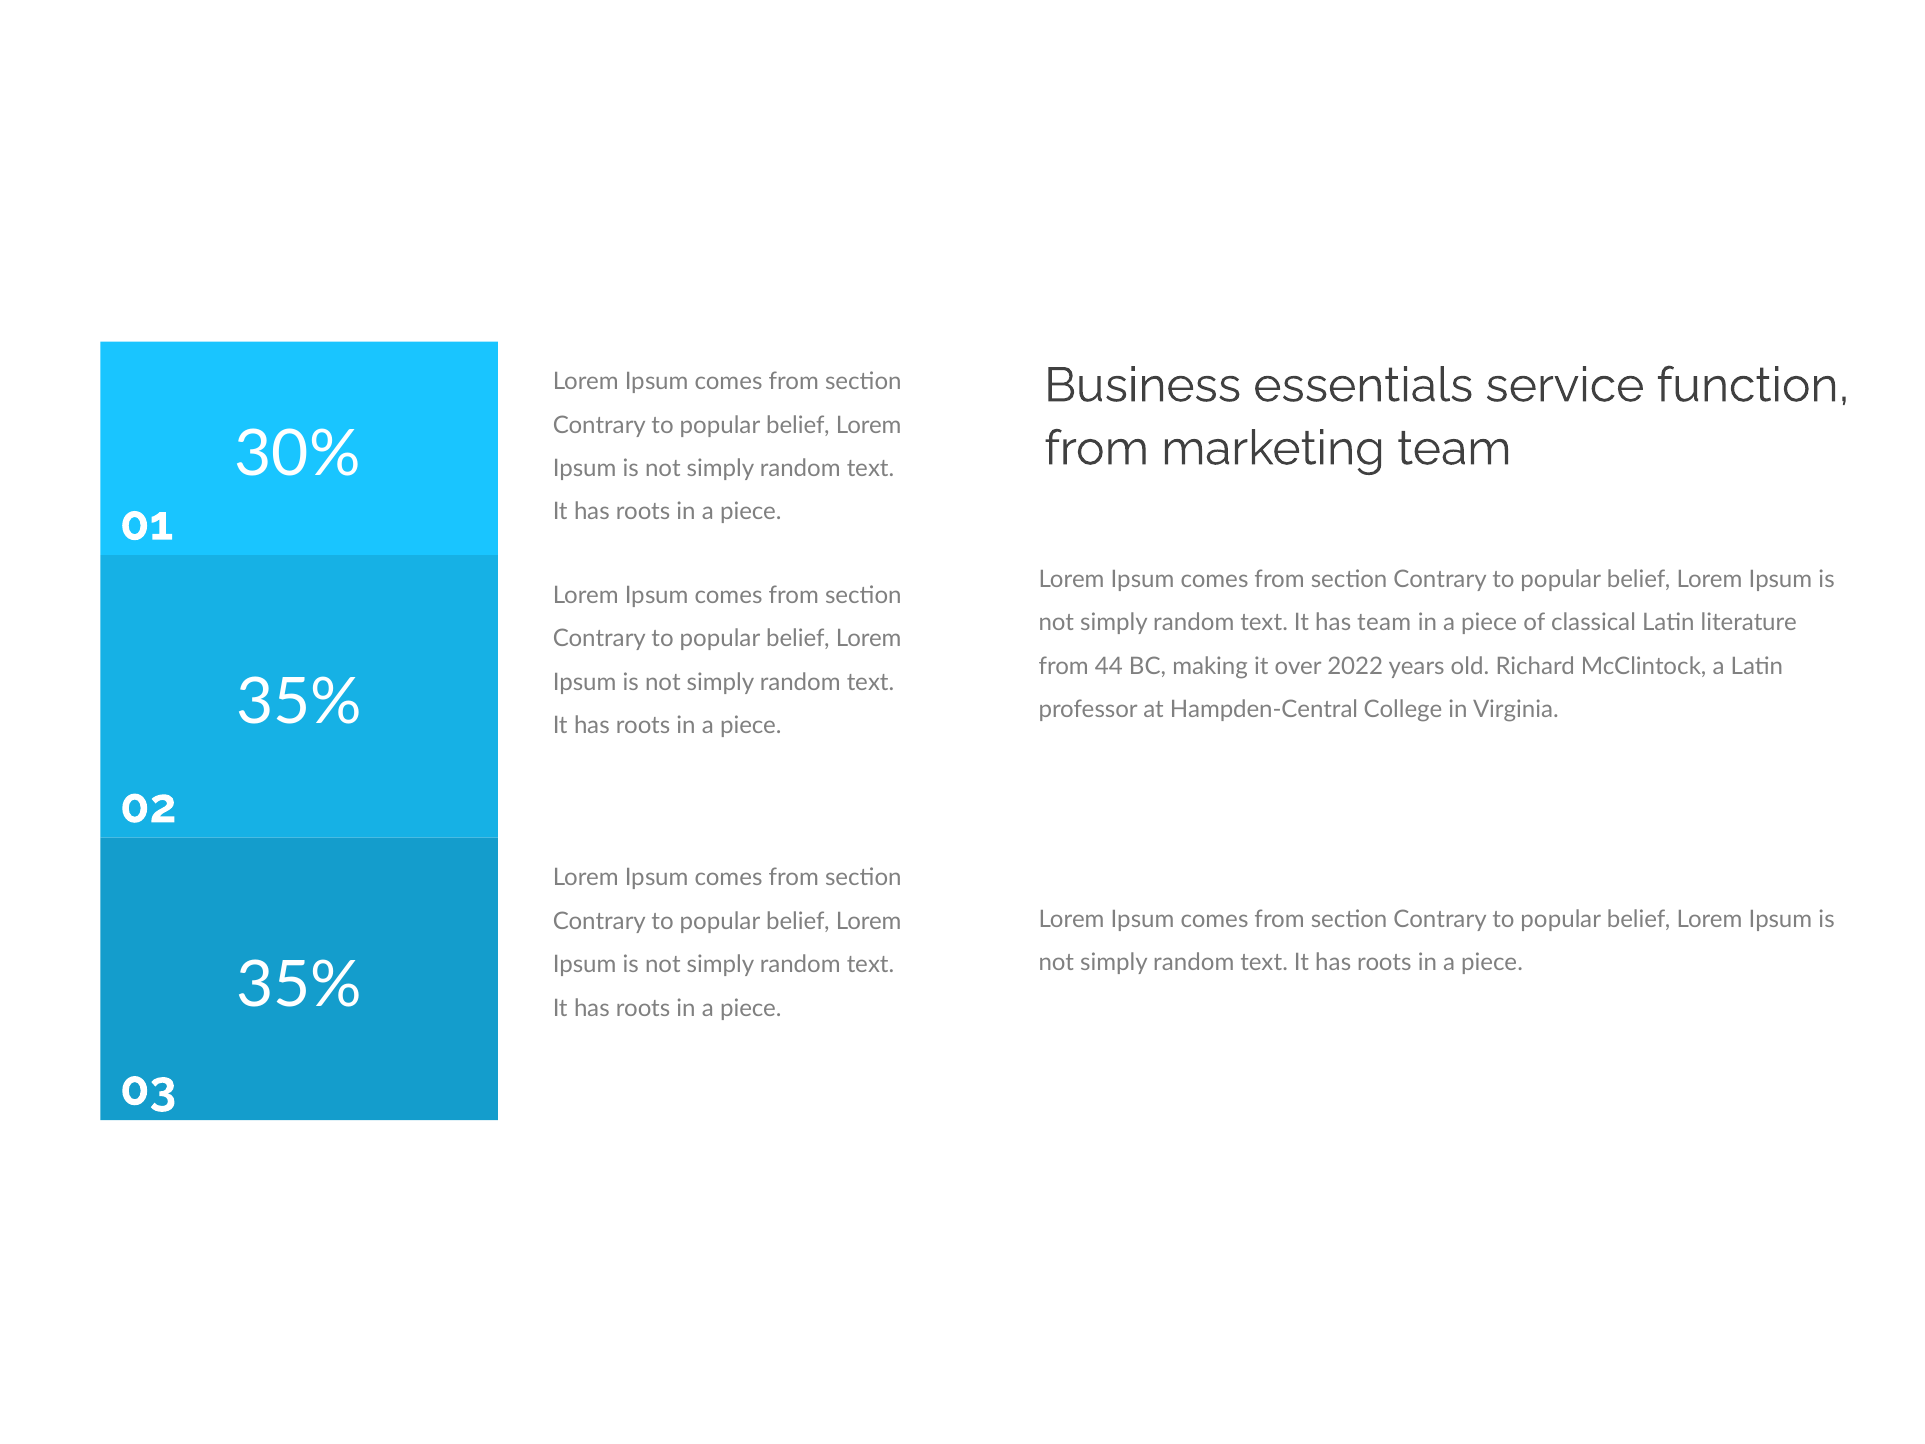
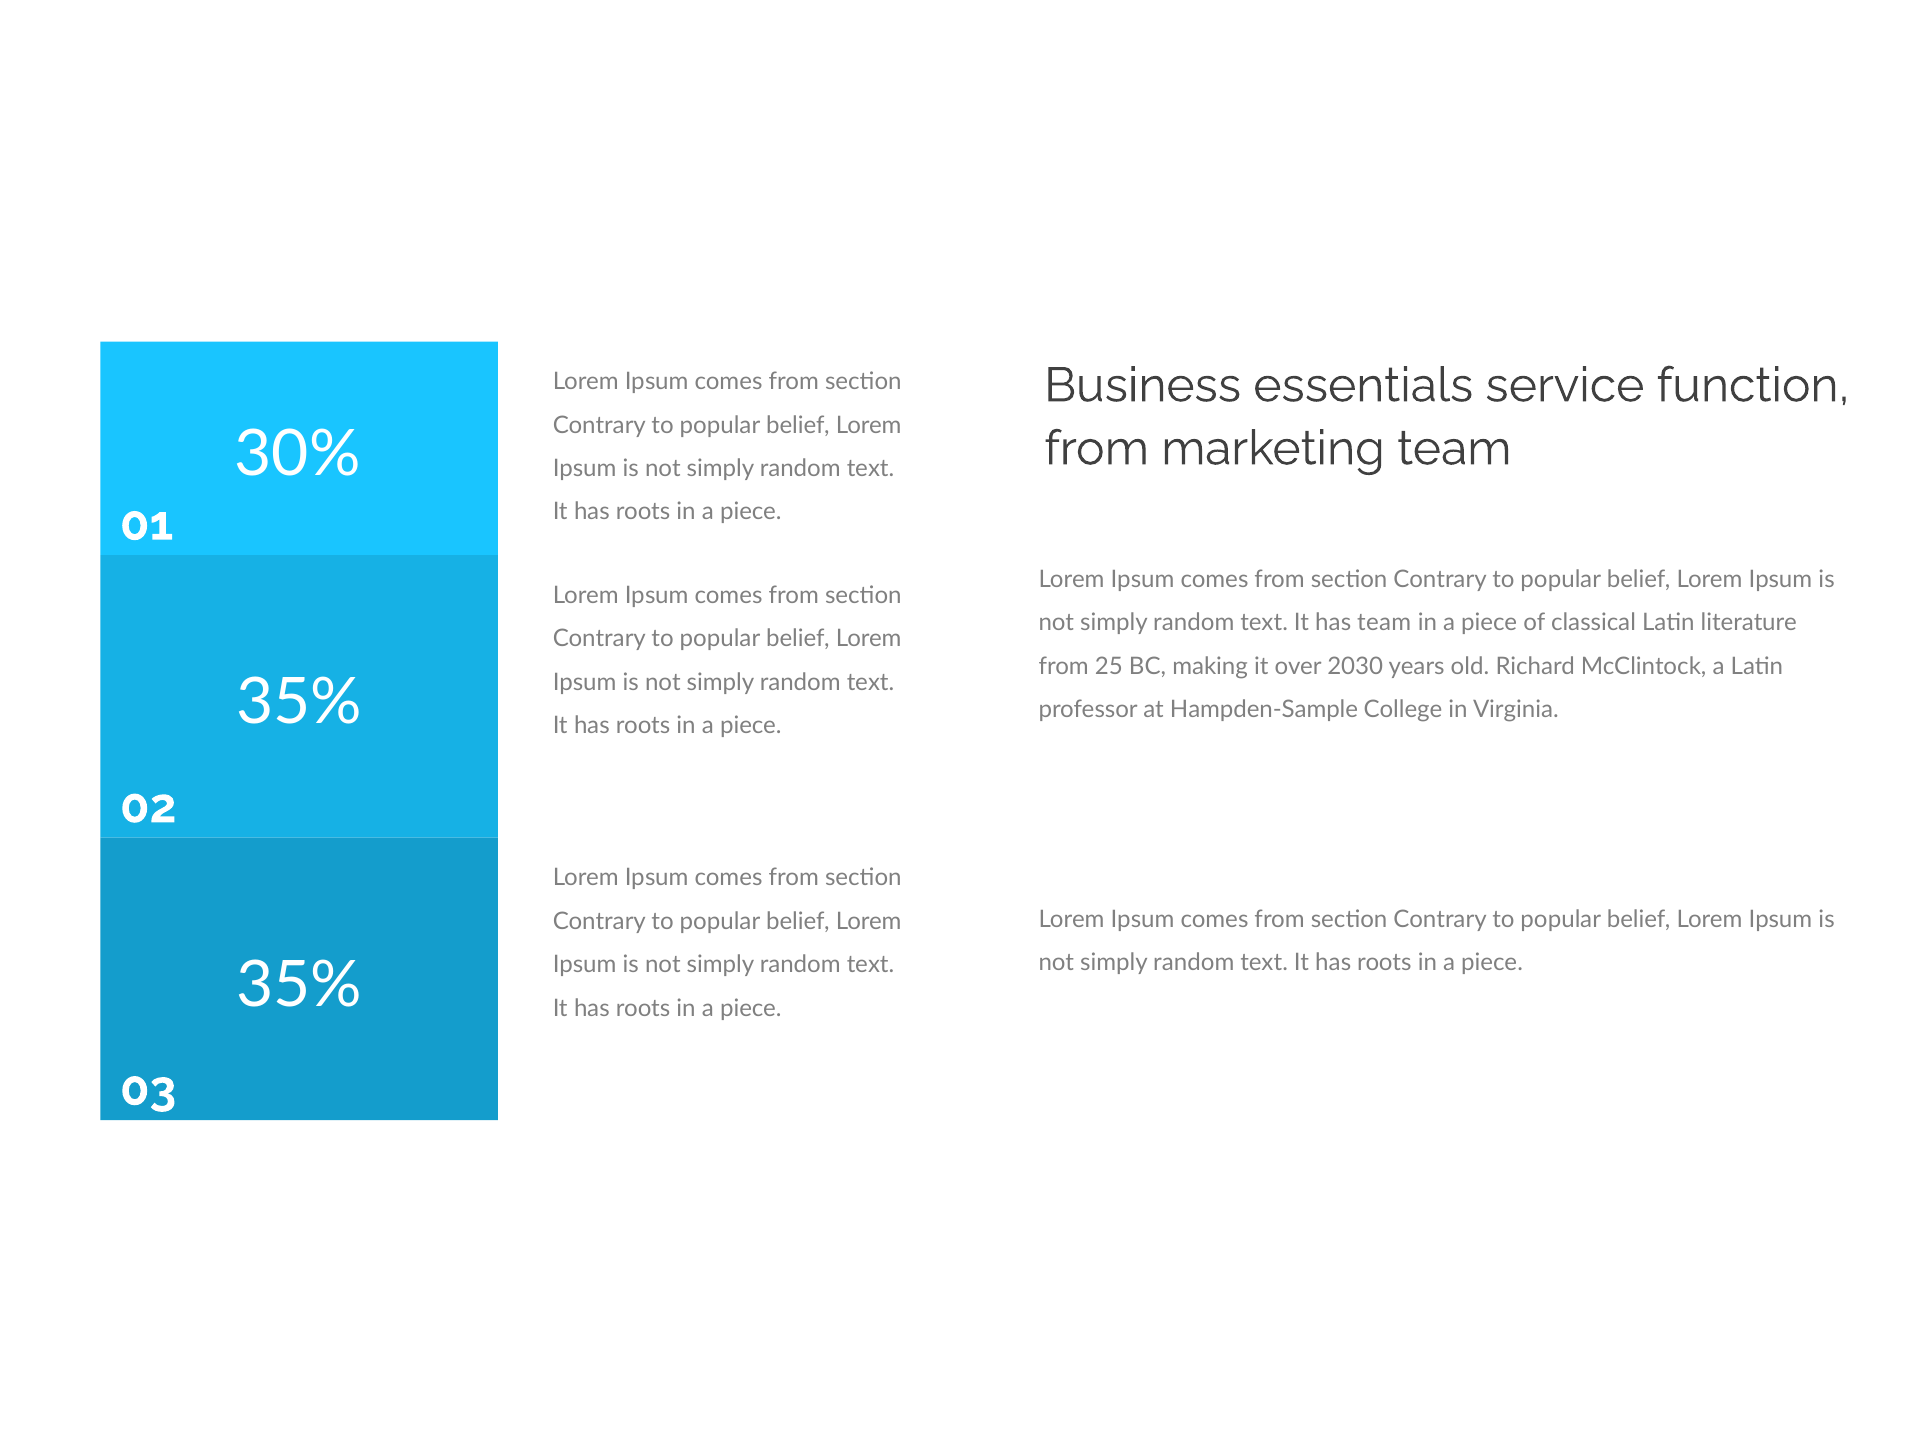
44: 44 -> 25 (1109, 666)
2022: 2022 -> 2030 (1355, 666)
Hampden-Central: Hampden-Central -> Hampden-Sample (1264, 710)
